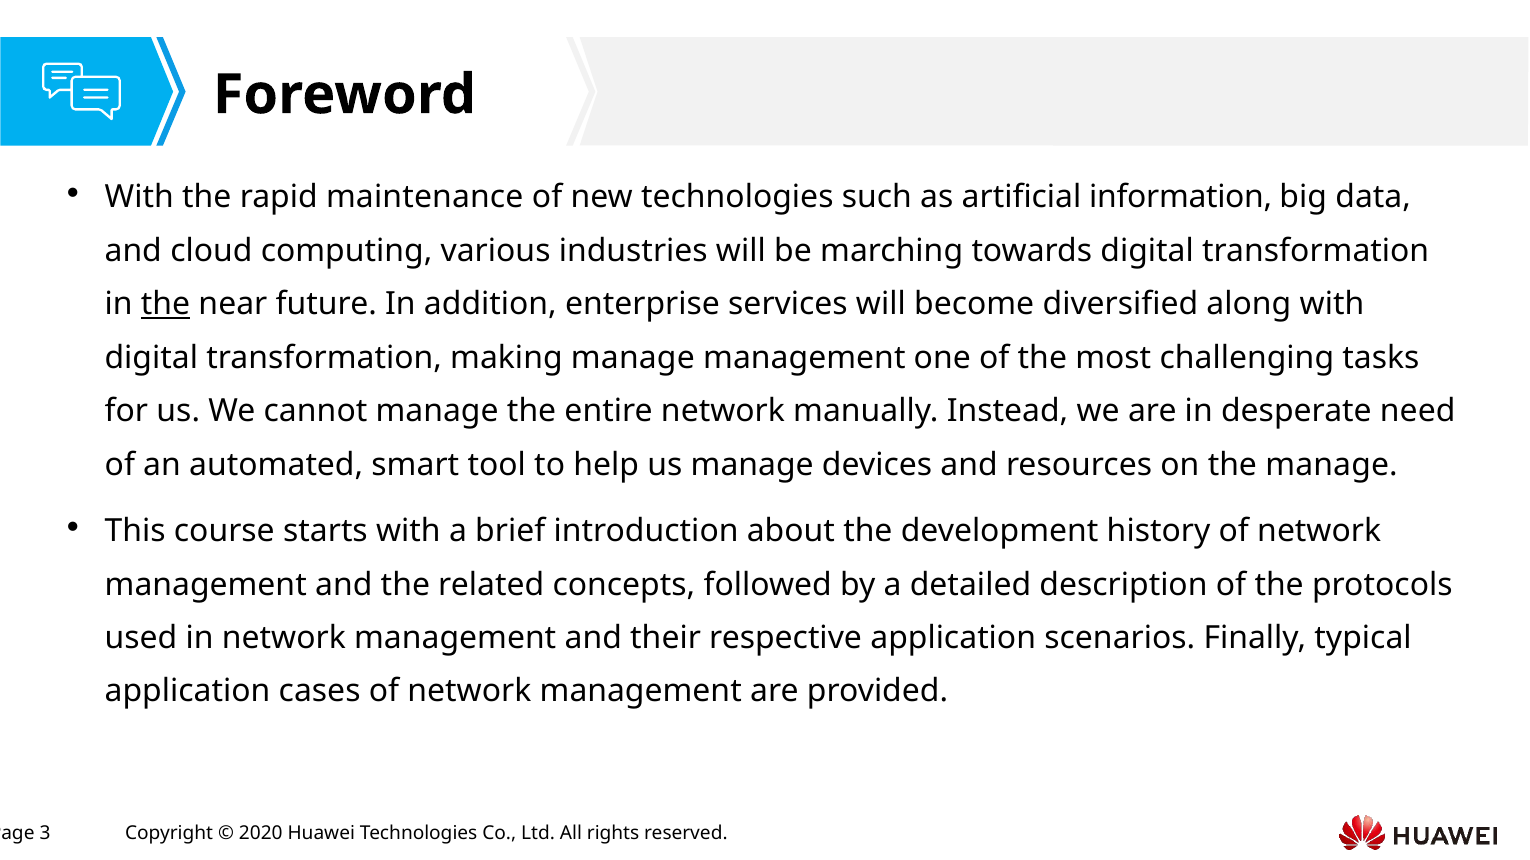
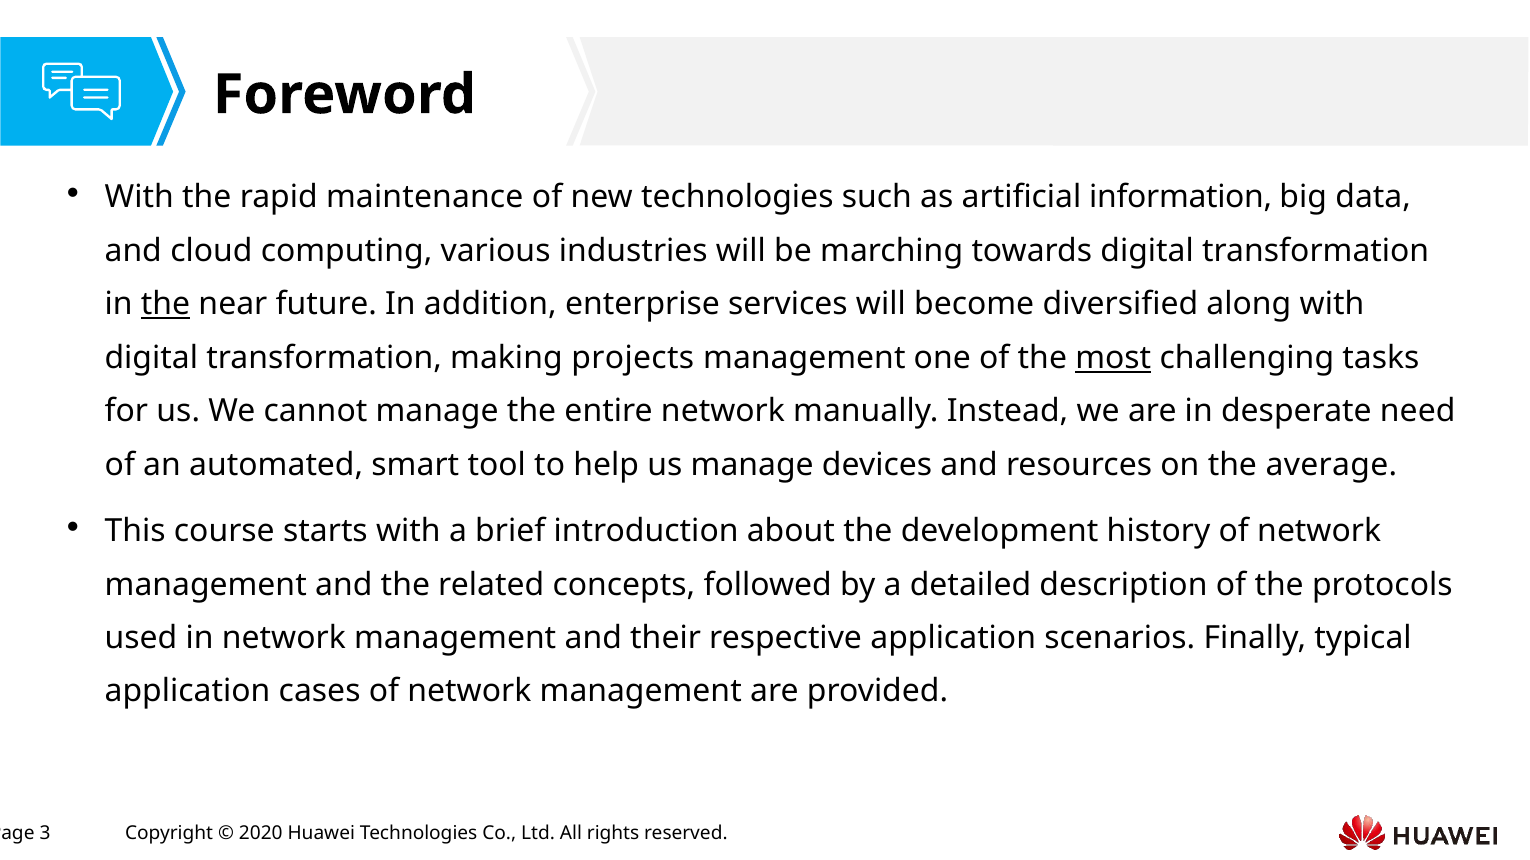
making manage: manage -> projects (633, 358)
most underline: none -> present (1113, 358)
the manage: manage -> average (1331, 465)
